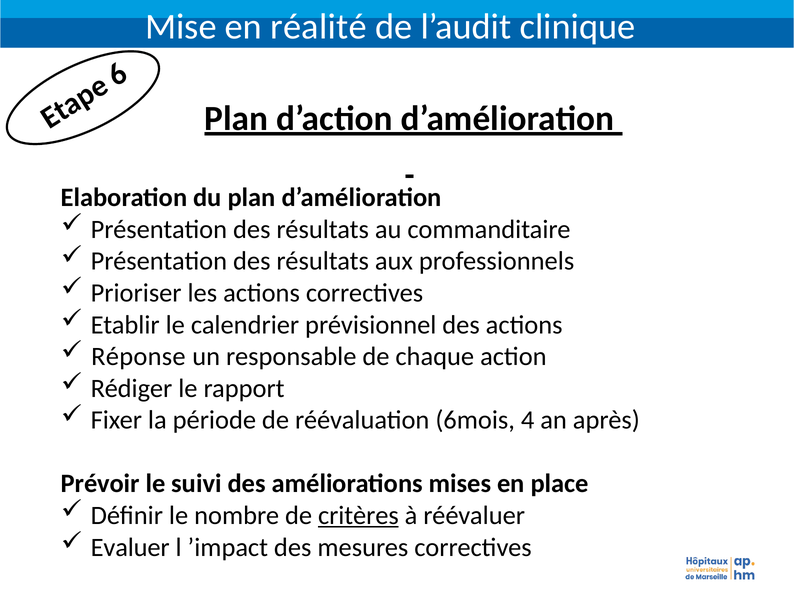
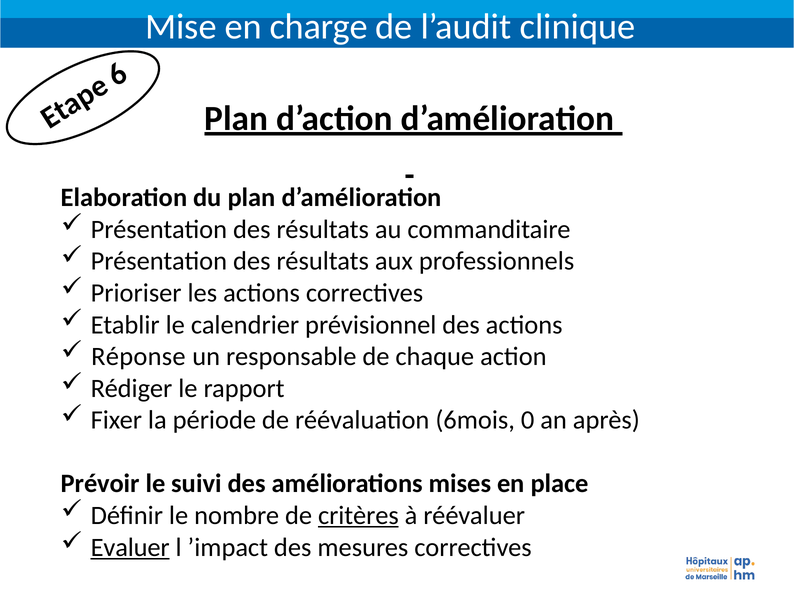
réalité: réalité -> charge (319, 27)
4: 4 -> 0 (528, 420)
Evaluer underline: none -> present (130, 547)
